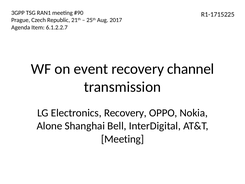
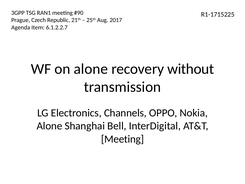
on event: event -> alone (91, 69)
channel: channel -> without (191, 69)
Electronics Recovery: Recovery -> Channels (125, 113)
